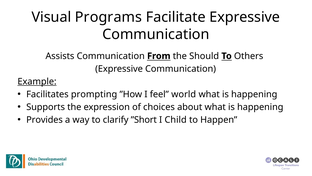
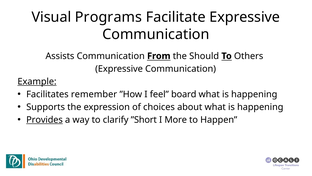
prompting: prompting -> remember (94, 94)
world: world -> board (184, 94)
Provides underline: none -> present (45, 119)
Child: Child -> More (176, 119)
